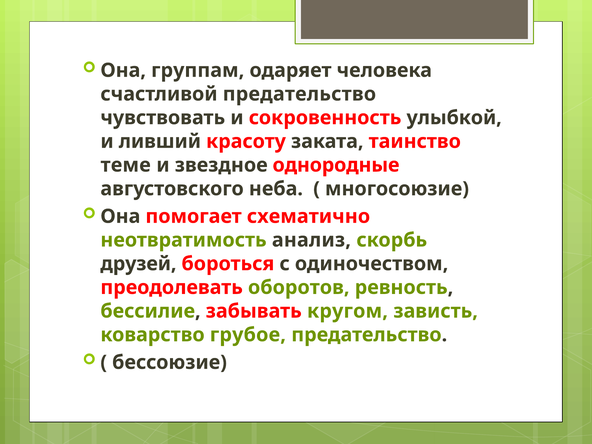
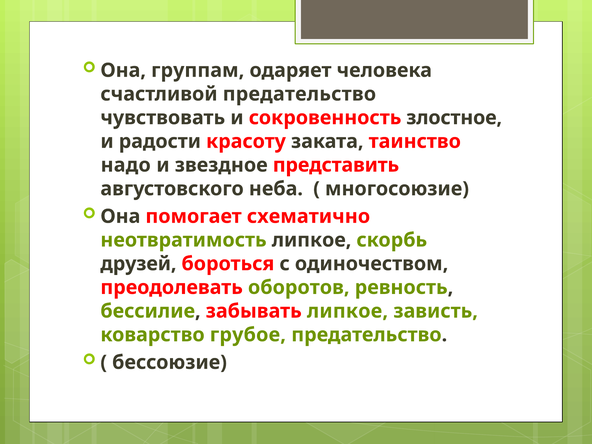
улыбкой: улыбкой -> злостное (454, 118)
ливший: ливший -> радости (160, 141)
теме: теме -> надо (126, 165)
однородные: однородные -> представить (336, 165)
неотвратимость анализ: анализ -> липкое (312, 240)
забывать кругом: кругом -> липкое (347, 311)
